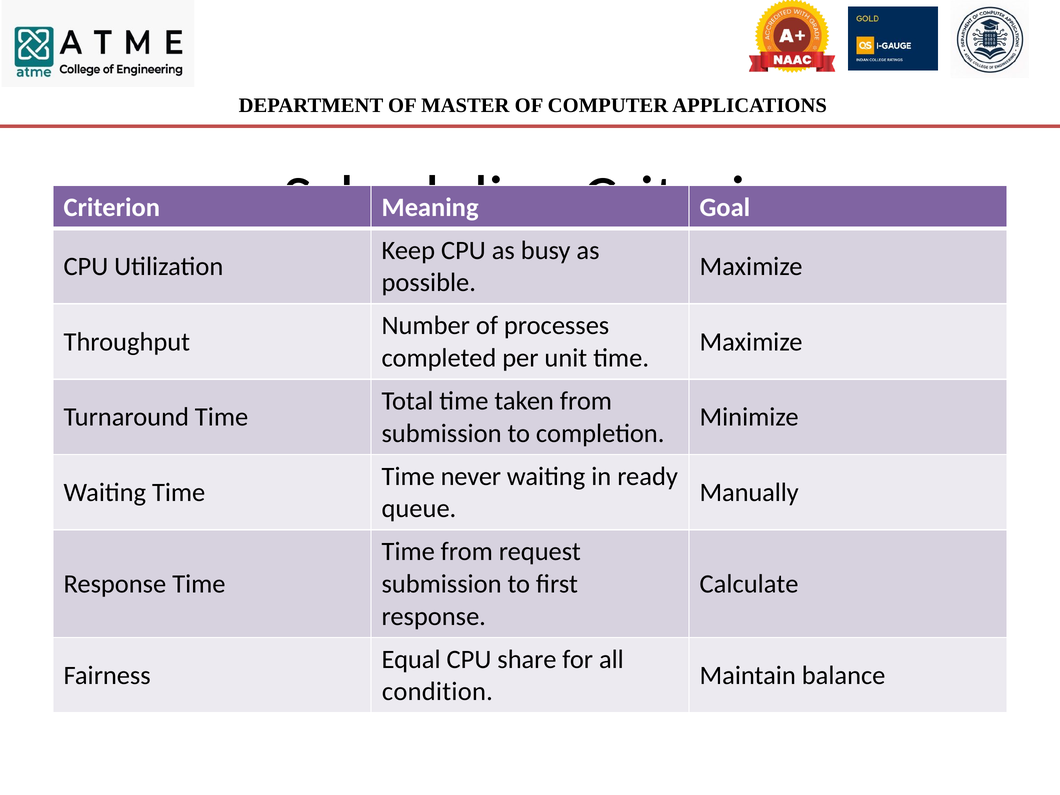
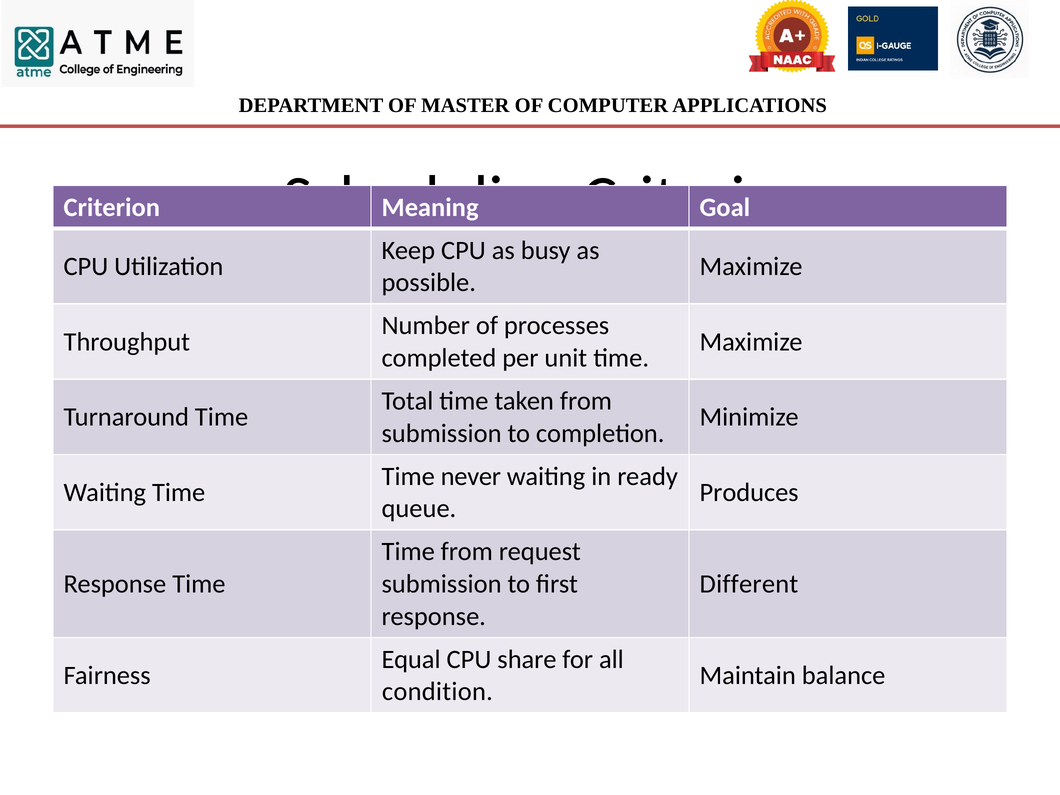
Manually: Manually -> Produces (749, 492)
Calculate: Calculate -> Different (749, 584)
